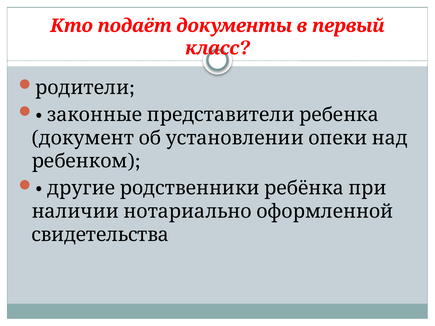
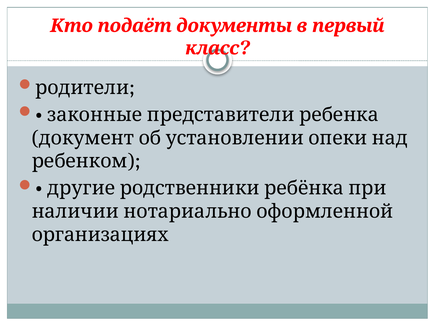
свидетельства: свидетельства -> организациях (100, 235)
